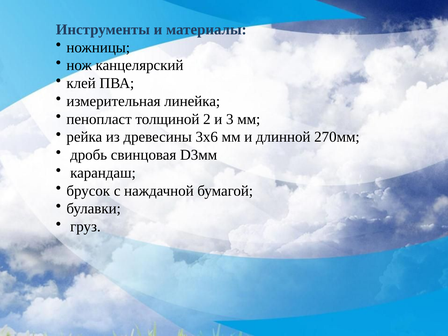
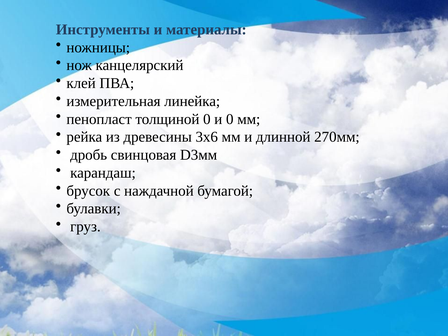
толщиной 2: 2 -> 0 (207, 119)
и 3: 3 -> 0 (230, 119)
